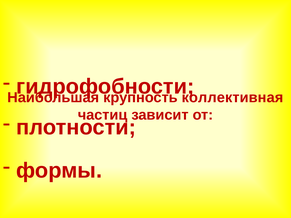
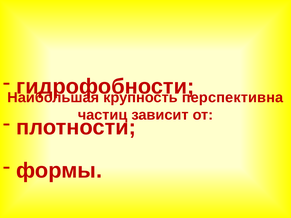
коллективная: коллективная -> перспективна (233, 98)
